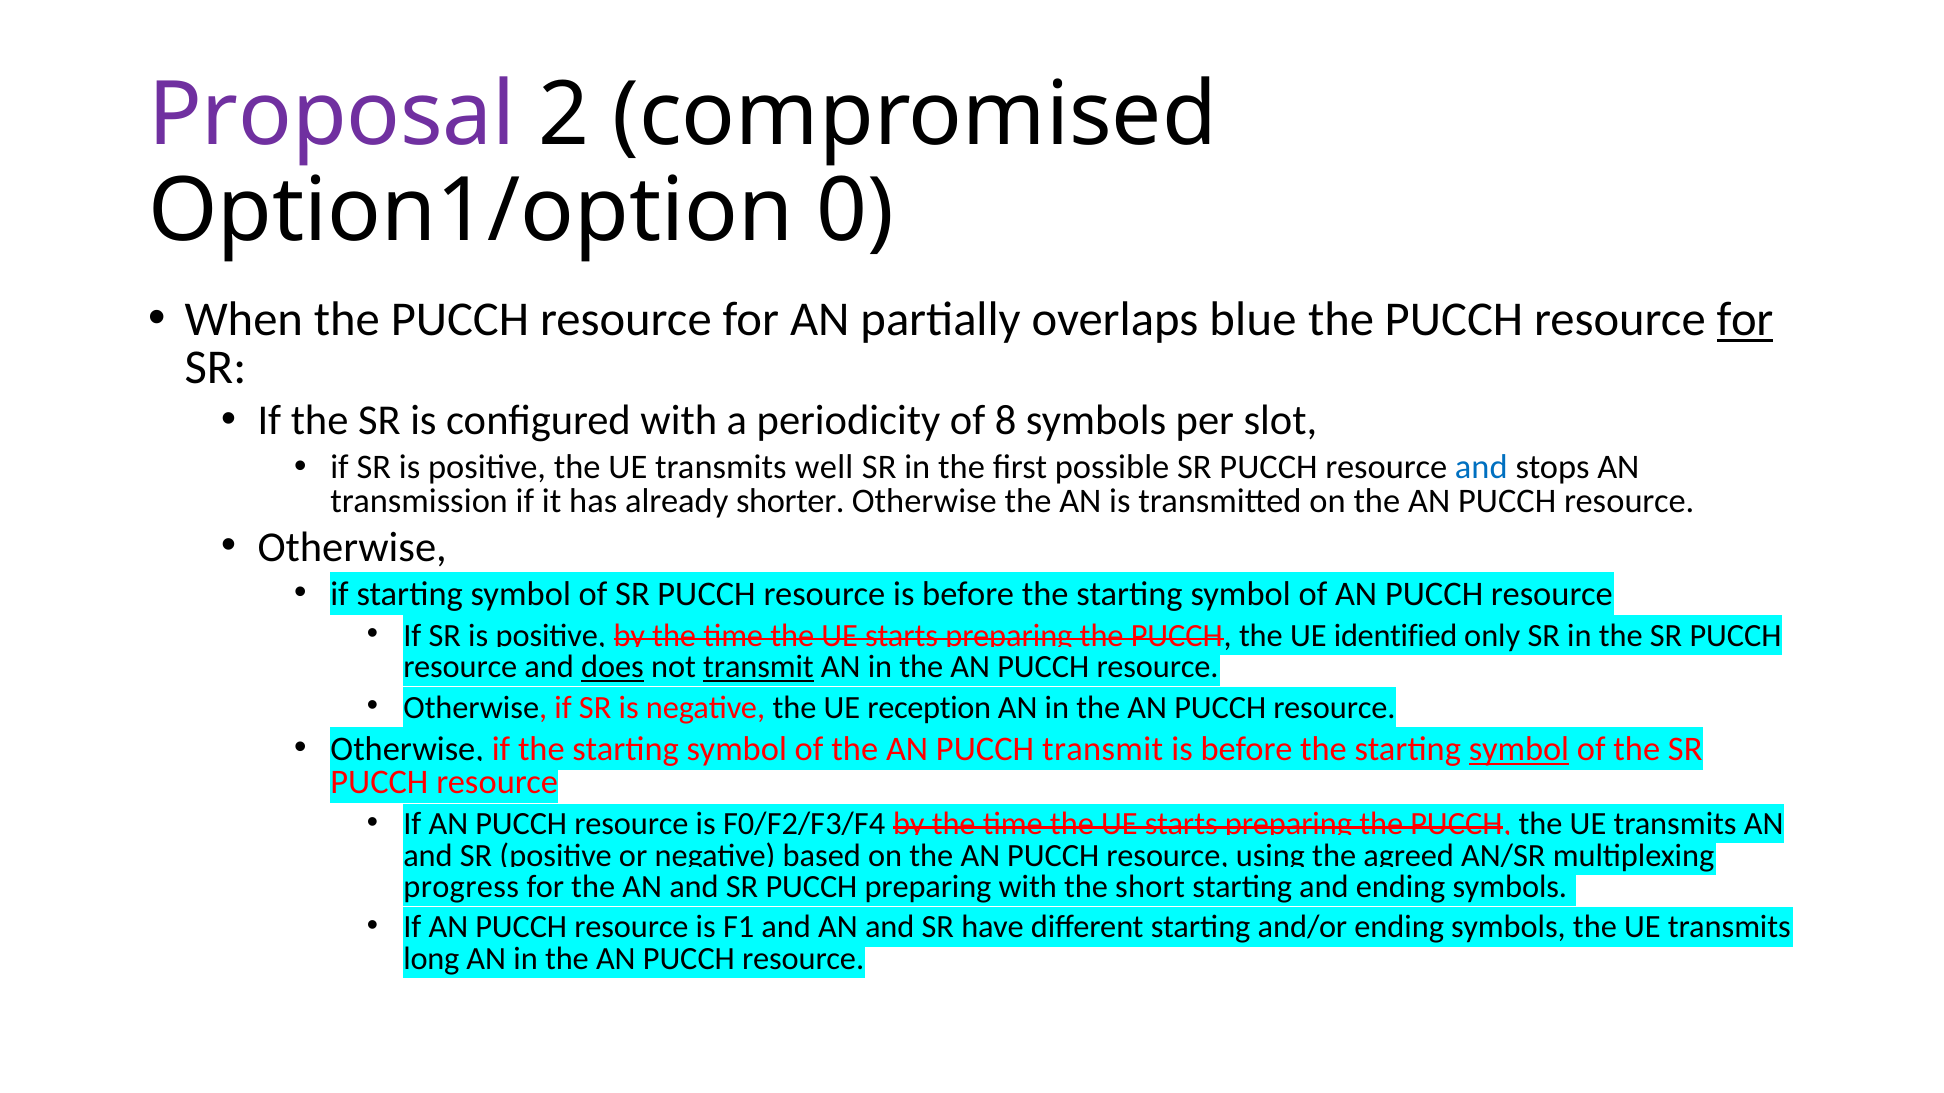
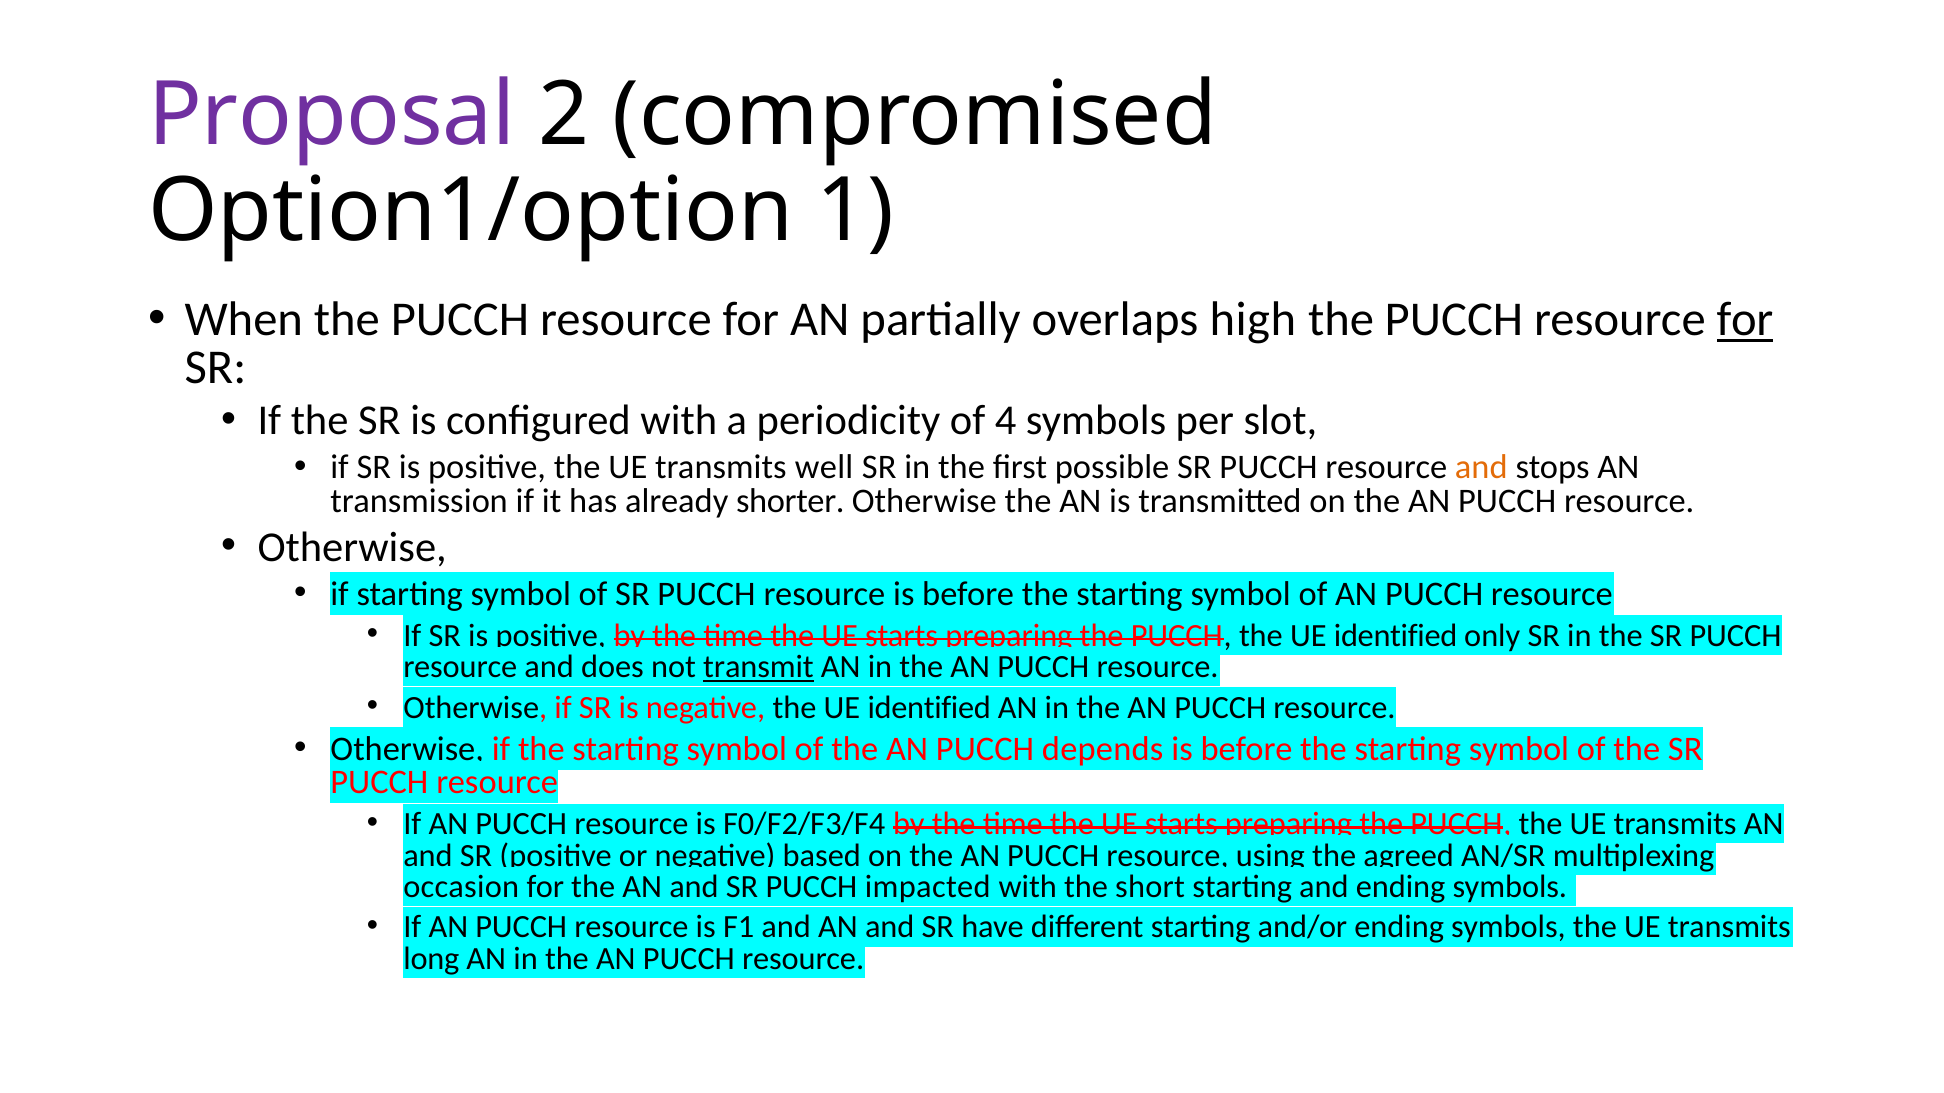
0: 0 -> 1 (855, 211)
blue: blue -> high (1253, 320)
8: 8 -> 4 (1006, 421)
and colour: blue -> orange (1481, 468)
does underline: present -> none (613, 667)
negative the UE reception: reception -> identified (929, 708)
PUCCH transmit: transmit -> depends (1103, 749)
symbol underline: present -> none (1519, 749)
progress: progress -> occasion (461, 887)
PUCCH preparing: preparing -> impacted (928, 887)
